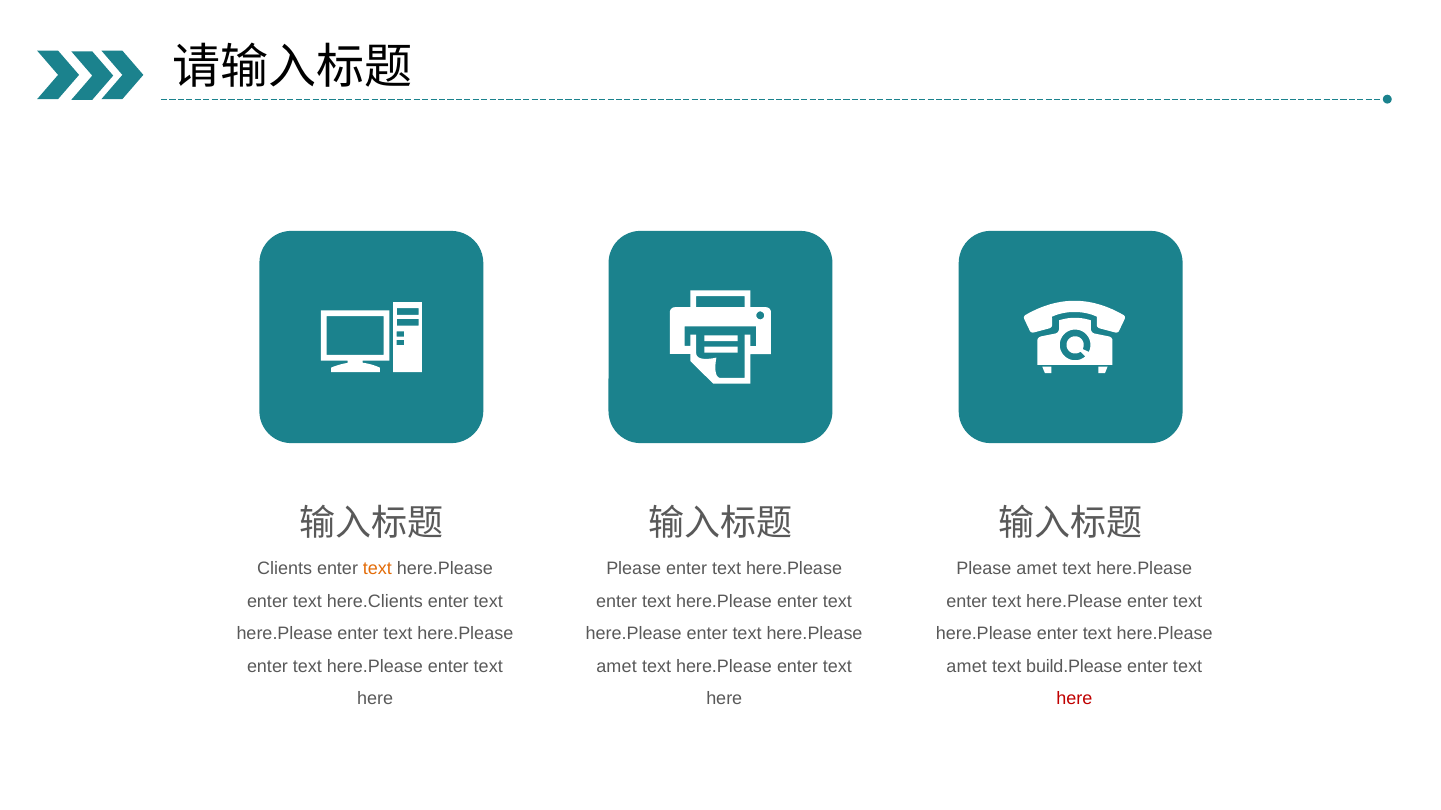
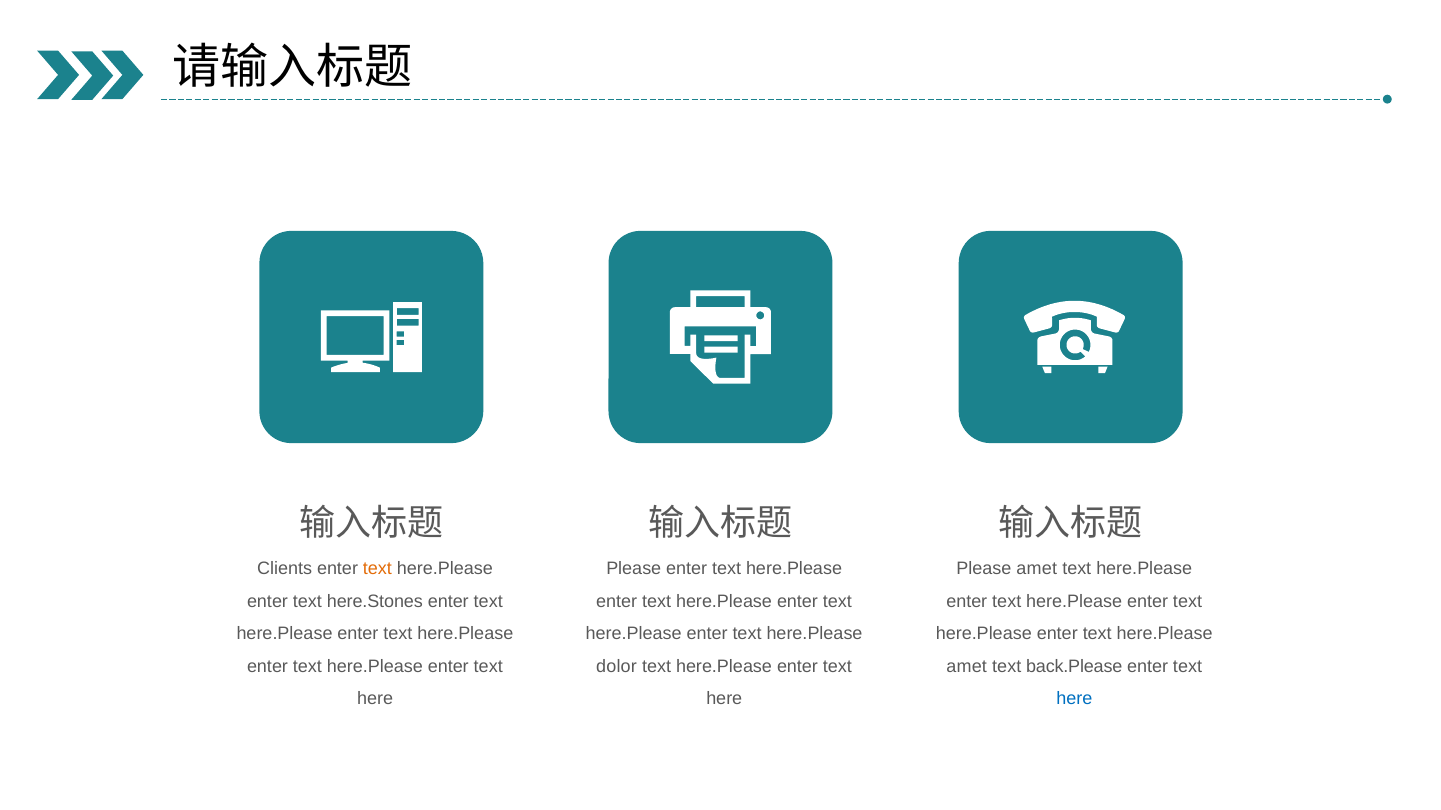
here.Clients: here.Clients -> here.Stones (375, 602)
amet: amet -> dolor (617, 667)
build.Please: build.Please -> back.Please (1074, 667)
here colour: red -> blue (1074, 699)
